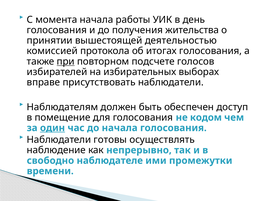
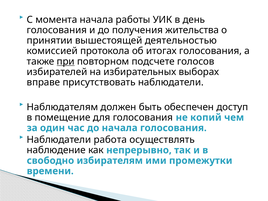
кодом: кодом -> копий (206, 117)
один underline: present -> none (52, 128)
готовы: готовы -> работа (110, 140)
наблюдателе: наблюдателе -> избирателям (110, 161)
